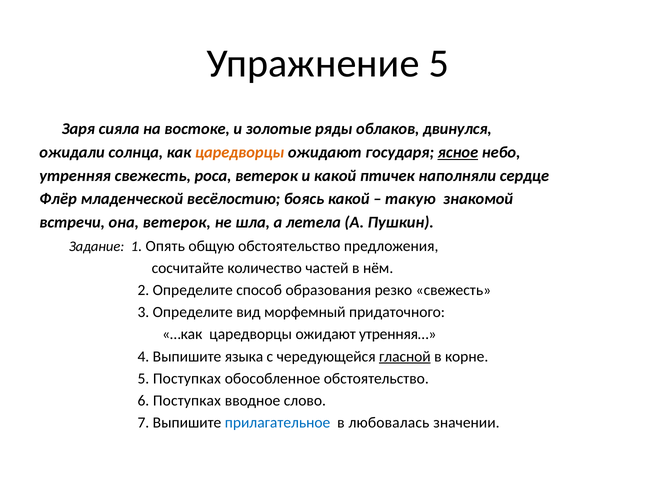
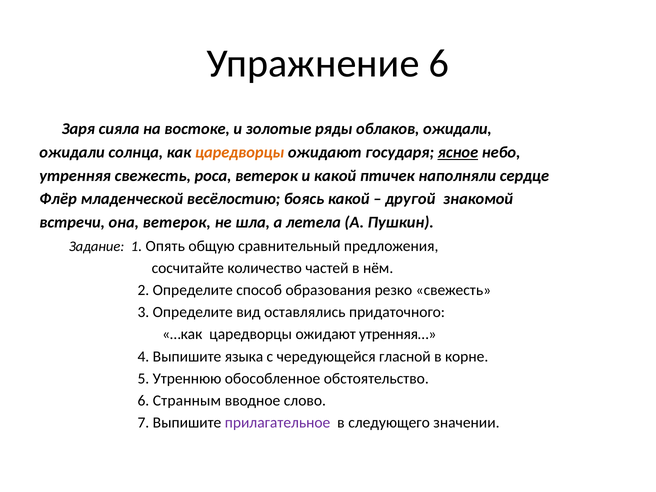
Упражнение 5: 5 -> 6 (439, 64)
облаков двинулся: двинулся -> ожидали (457, 129)
такую: такую -> другой (410, 199)
общую обстоятельство: обстоятельство -> сравнительный (289, 246)
морфемный: морфемный -> оставлялись (305, 312)
гласной underline: present -> none (405, 356)
5 Поступках: Поступках -> Утреннюю (187, 378)
6 Поступках: Поступках -> Странным (187, 401)
прилагательное colour: blue -> purple (278, 423)
любовалась: любовалась -> следующего (389, 423)
